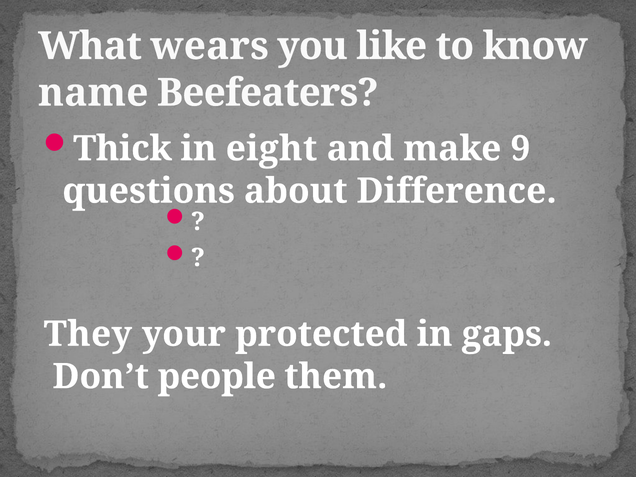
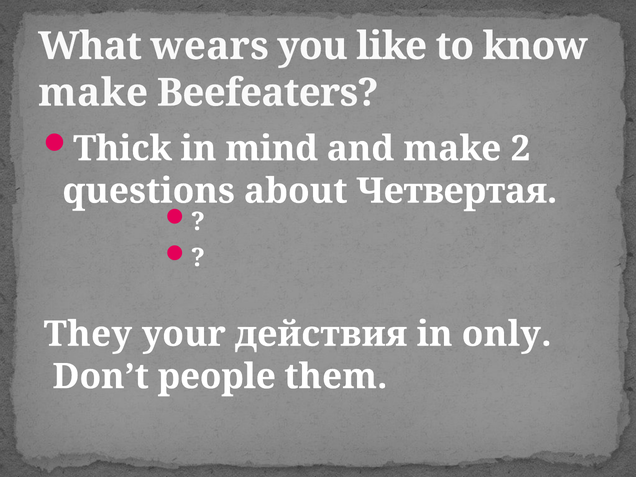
name: name -> make (93, 93)
eight: eight -> mind (272, 149)
9: 9 -> 2 (520, 149)
Difference: Difference -> Четвертая (457, 191)
protected: protected -> действия (321, 334)
gaps: gaps -> only (507, 334)
